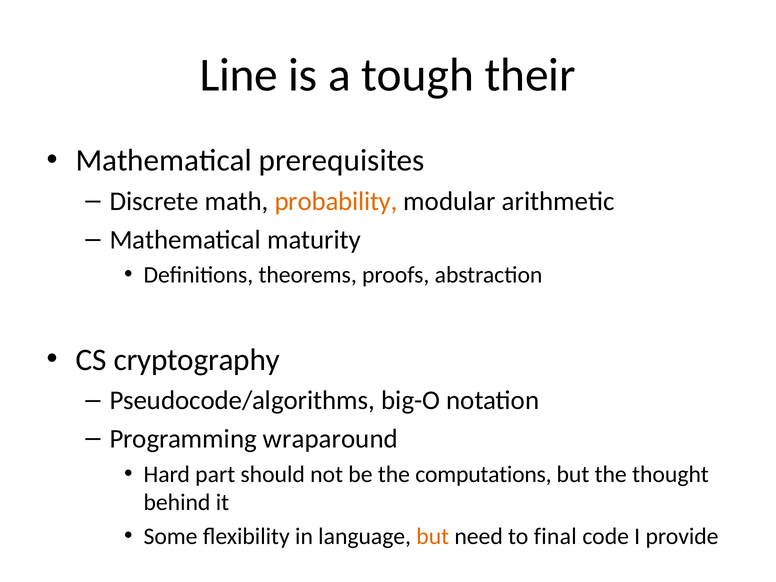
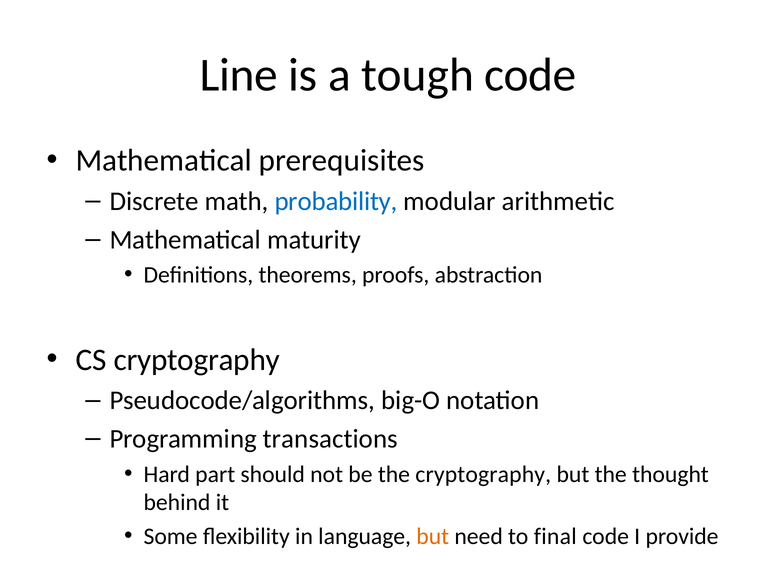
tough their: their -> code (530, 75)
probability colour: orange -> blue (336, 201)
wraparound: wraparound -> transactions (330, 439)
the computations: computations -> cryptography (483, 474)
